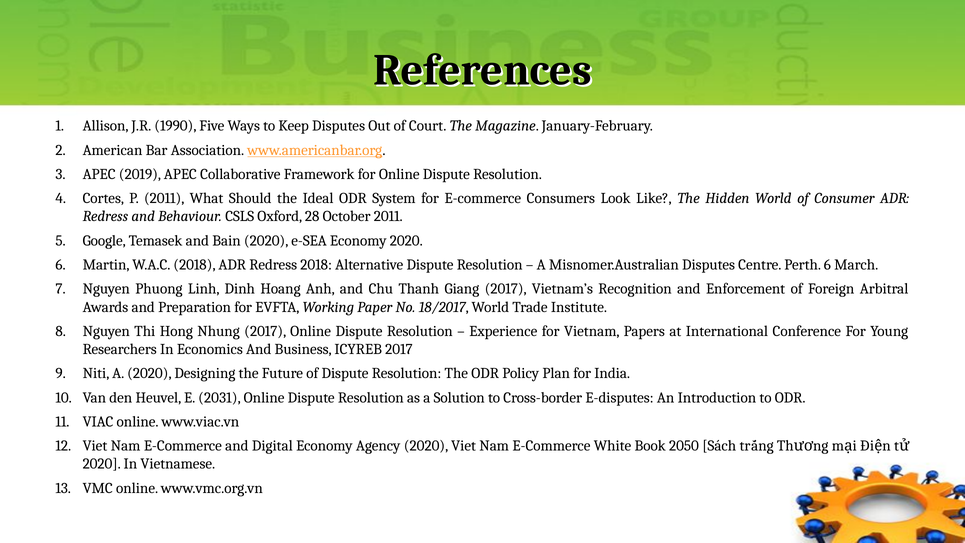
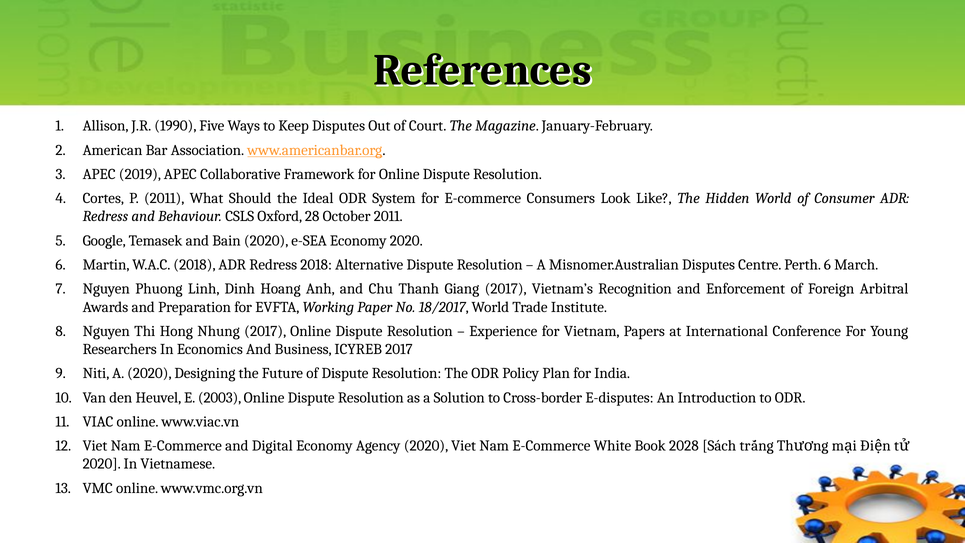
2031: 2031 -> 2003 (220, 397)
2050: 2050 -> 2028 (684, 446)
